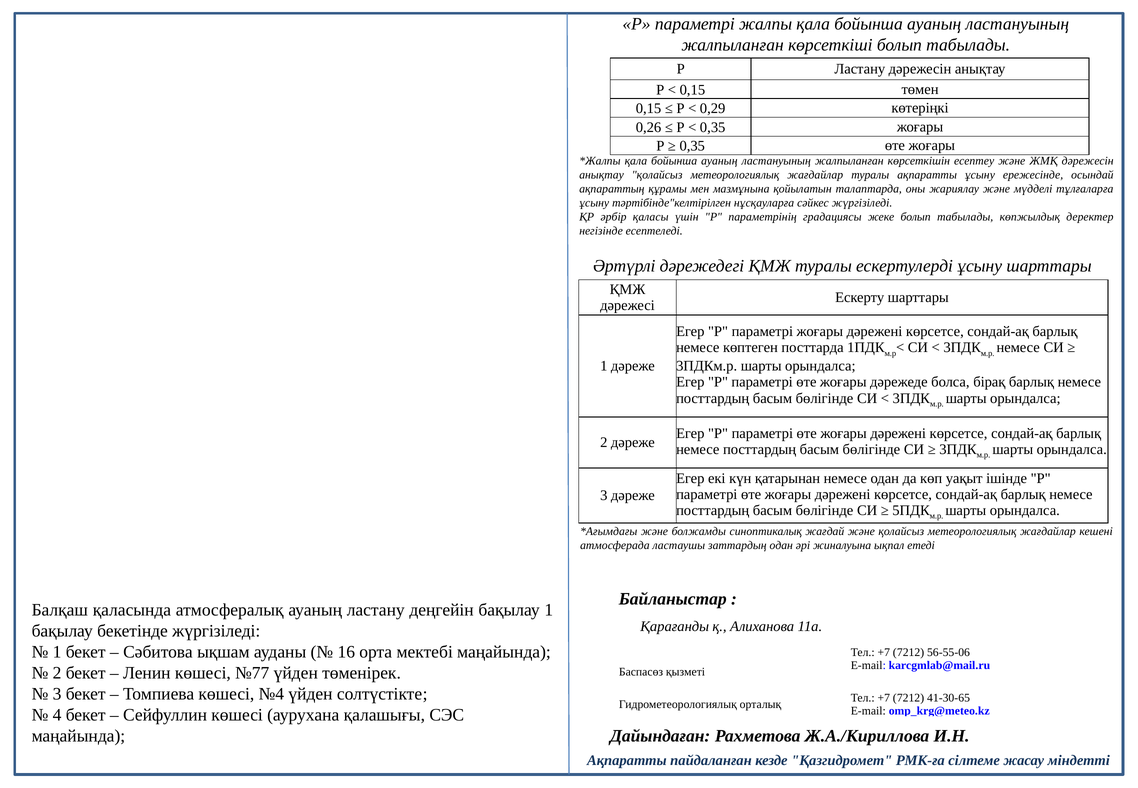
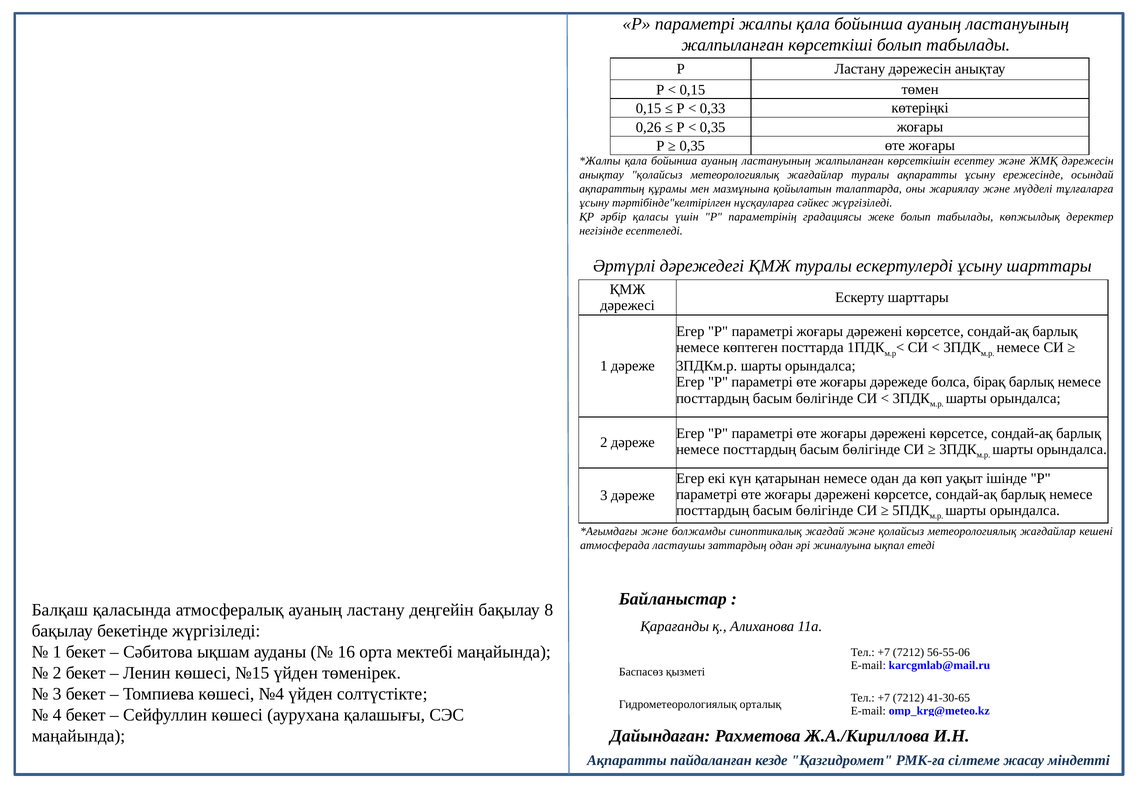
0,29: 0,29 -> 0,33 (713, 109)
бақылау 1: 1 -> 8 (549, 610)
№77: №77 -> №15 (252, 673)
